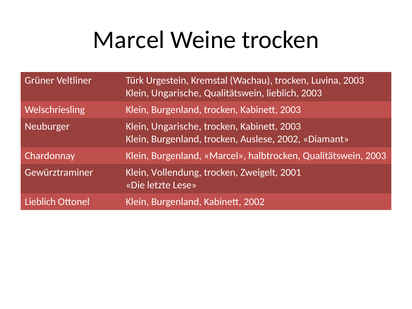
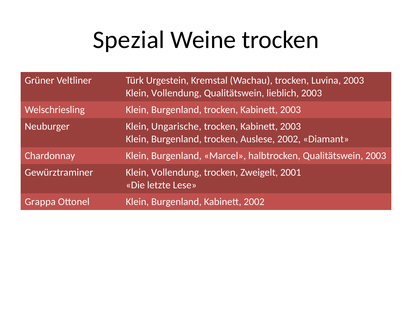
Marcel: Marcel -> Spezial (129, 40)
Ungarische: Ungarische -> Vollendung (176, 93)
Lieblich: Lieblich -> Grappa (40, 202)
